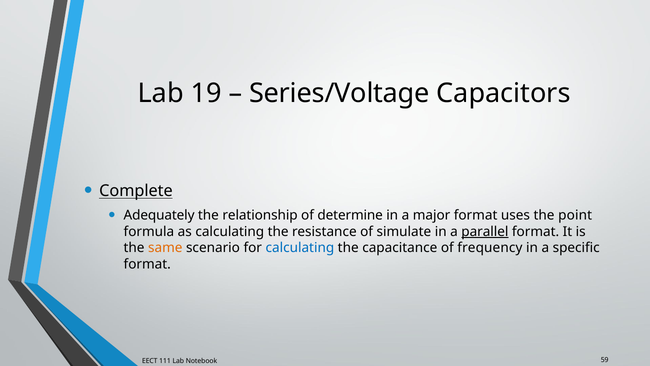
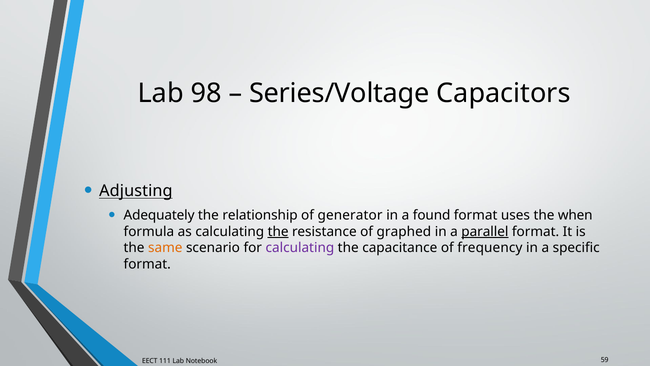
19: 19 -> 98 (206, 93)
Complete: Complete -> Adjusting (136, 191)
determine: determine -> generator (350, 215)
major: major -> found (432, 215)
point: point -> when (575, 215)
the underline: none -> present (278, 231)
simulate: simulate -> graphed (404, 231)
calculating colour: blue -> purple (300, 248)
